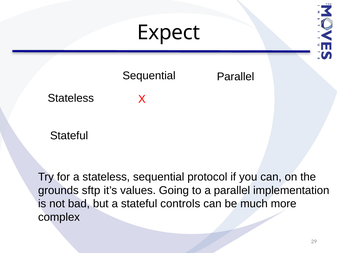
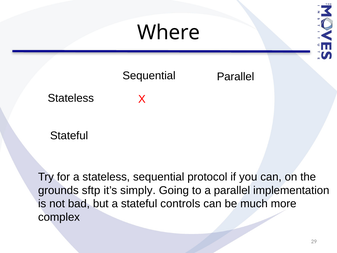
Expect: Expect -> Where (169, 33)
values: values -> simply (138, 190)
